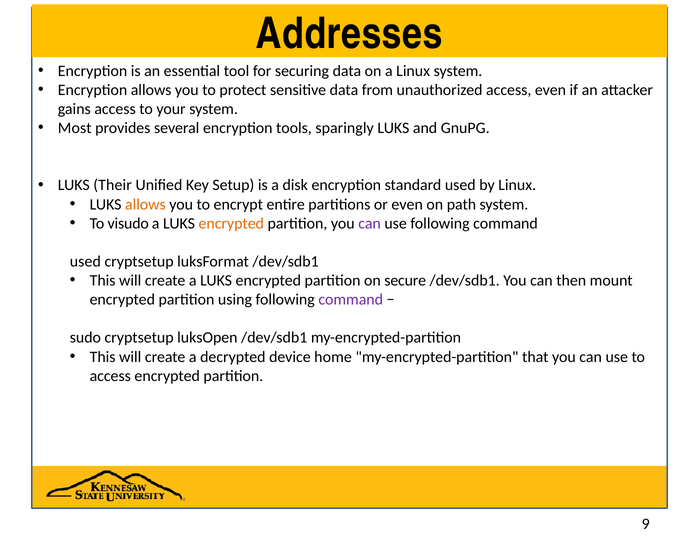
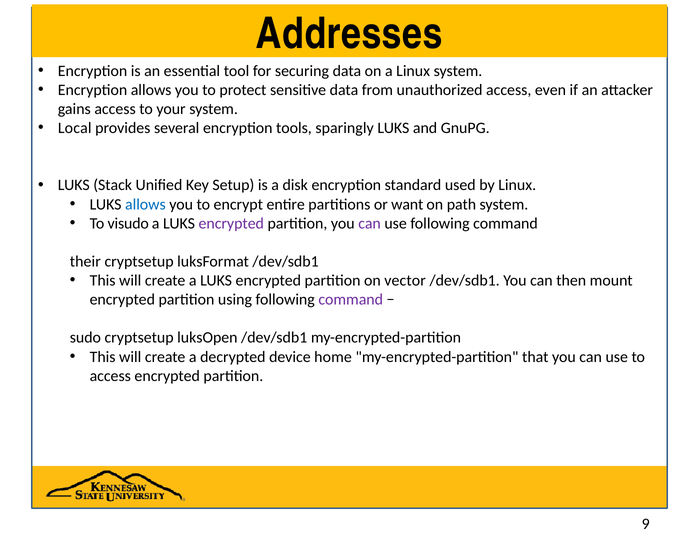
Most: Most -> Local (75, 128)
Their: Their -> Stack (113, 185)
allows colour: orange -> blue (145, 204)
or even: even -> want (407, 204)
encrypted colour: orange -> purple (231, 223)
used: used -> their (85, 262)
secure: secure -> vector (405, 281)
